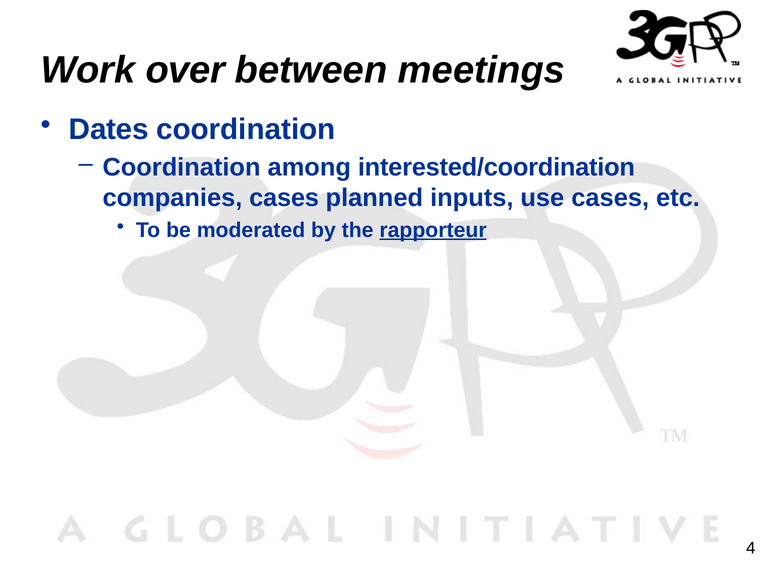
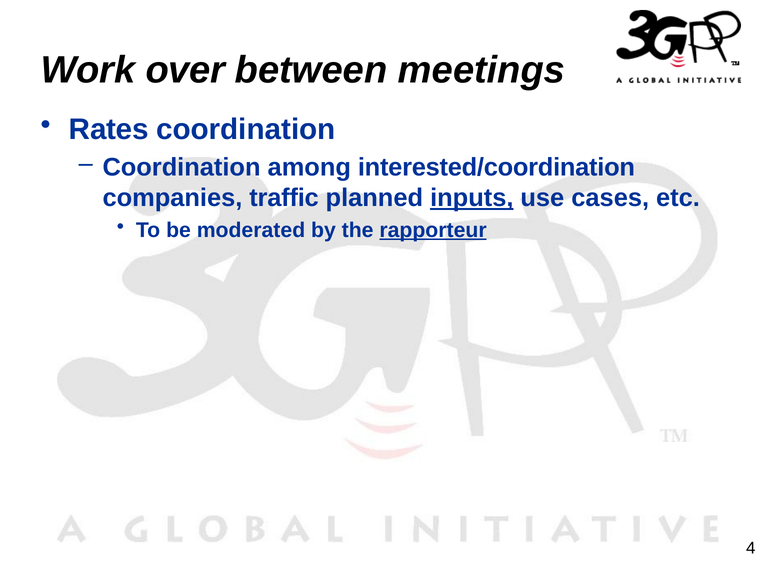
Dates: Dates -> Rates (109, 129)
companies cases: cases -> traffic (284, 198)
inputs underline: none -> present (472, 198)
